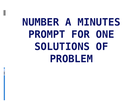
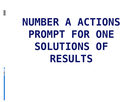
MINUTES: MINUTES -> ACTIONS (99, 22)
PROBLEM: PROBLEM -> RESULTS (71, 59)
